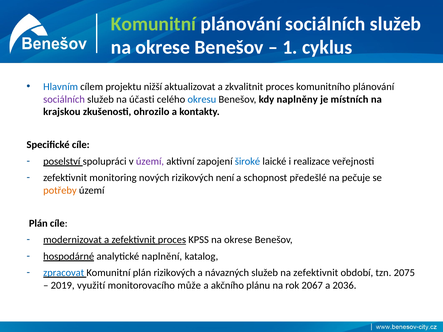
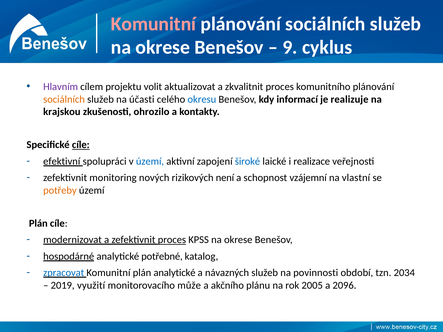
Komunitní colour: light green -> pink (153, 24)
1: 1 -> 9 (290, 48)
Hlavním colour: blue -> purple (61, 87)
nižší: nižší -> volit (153, 87)
sociálních colour: purple -> orange (64, 99)
naplněny: naplněny -> informací (297, 99)
místních: místních -> realizuje (350, 99)
cíle underline: none -> present (81, 145)
poselství: poselství -> efektivní (62, 161)
území colour: purple -> blue (150, 161)
předešlé: předešlé -> vzájemní (308, 178)
pečuje: pečuje -> vlastní (356, 178)
naplnění: naplnění -> potřebné (162, 256)
plán rizikových: rizikových -> analytické (175, 273)
na zefektivnit: zefektivnit -> povinnosti (316, 273)
2075: 2075 -> 2034 (404, 273)
2067: 2067 -> 2005 (312, 285)
2036: 2036 -> 2096 (344, 285)
